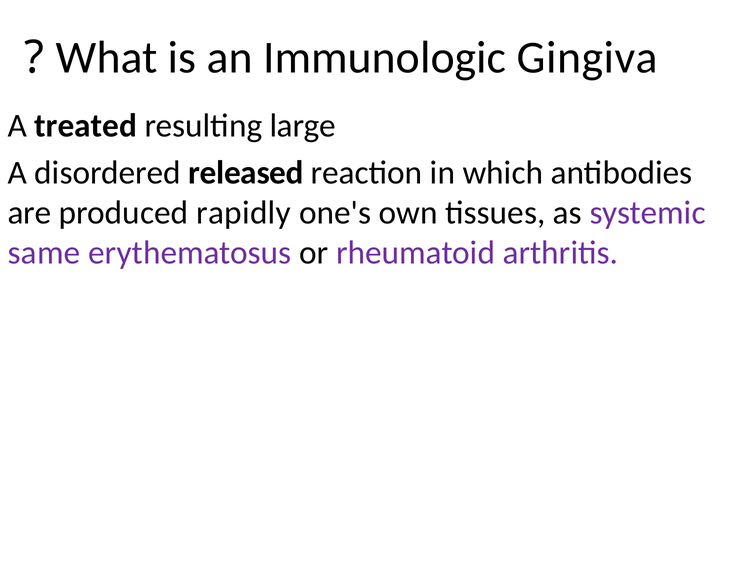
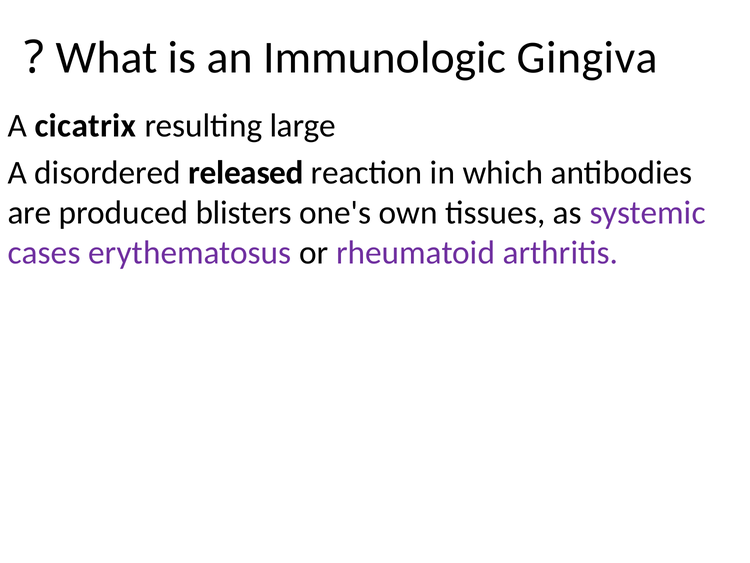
treated: treated -> cicatrix (85, 126)
rapidly: rapidly -> blisters (244, 212)
same: same -> cases (44, 253)
